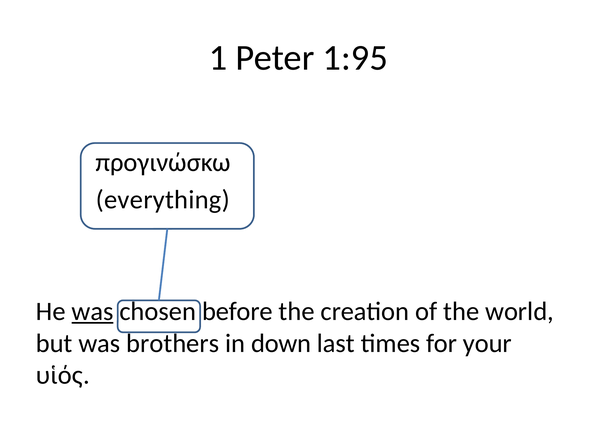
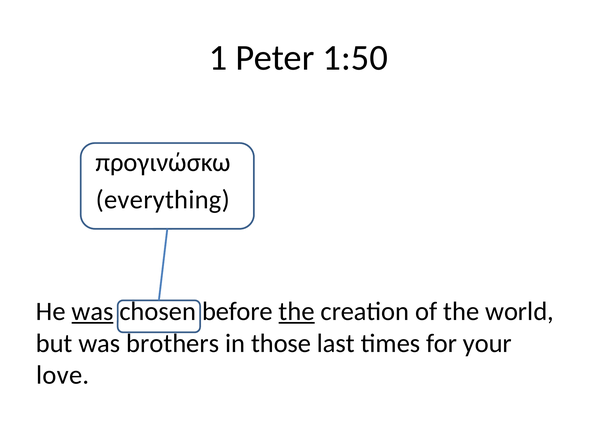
1:95: 1:95 -> 1:50 (355, 58)
the underline: none -> present (297, 311)
down: down -> those (281, 343)
υἱός: υἱός -> love (63, 375)
